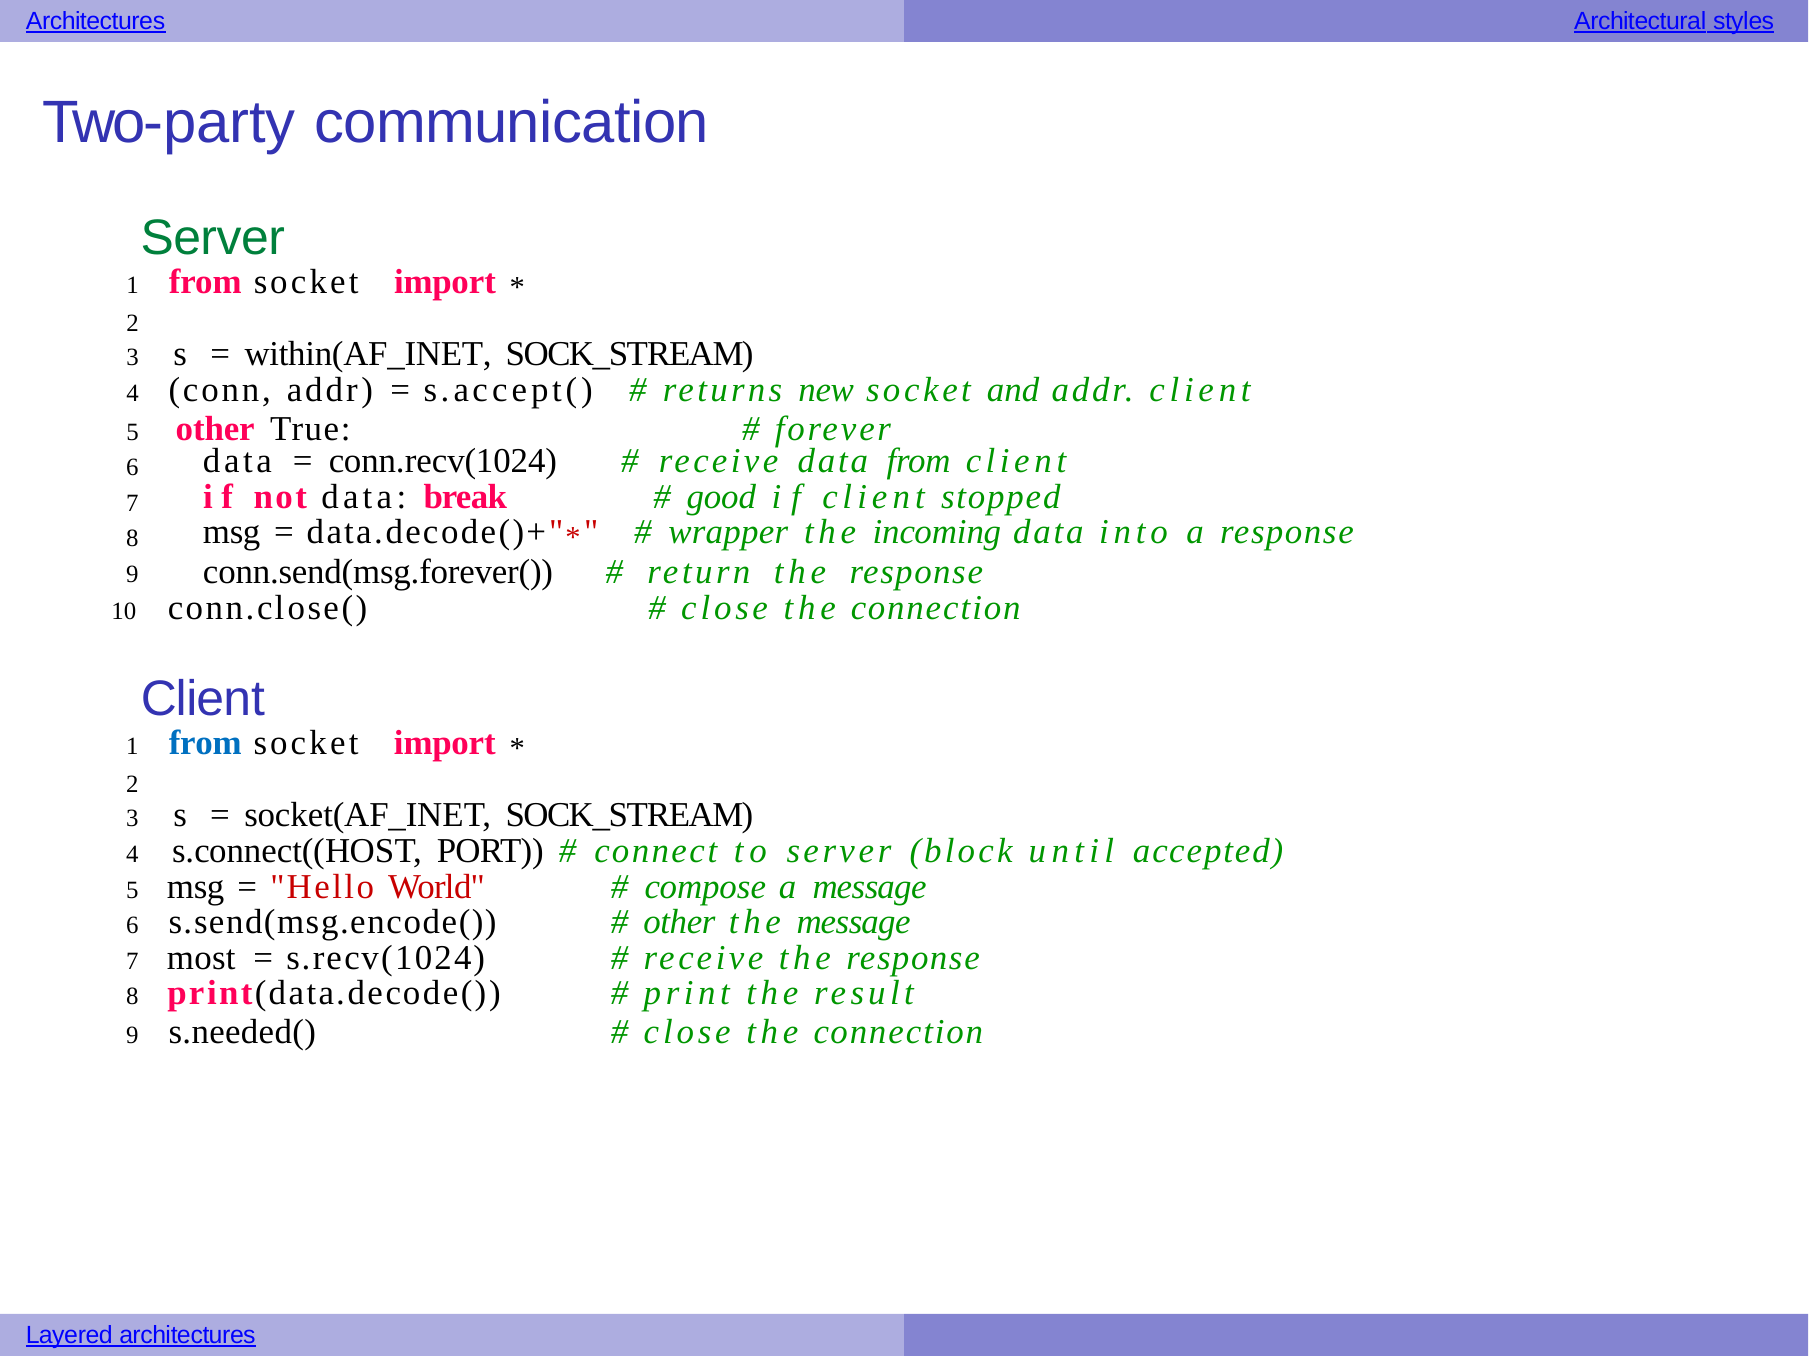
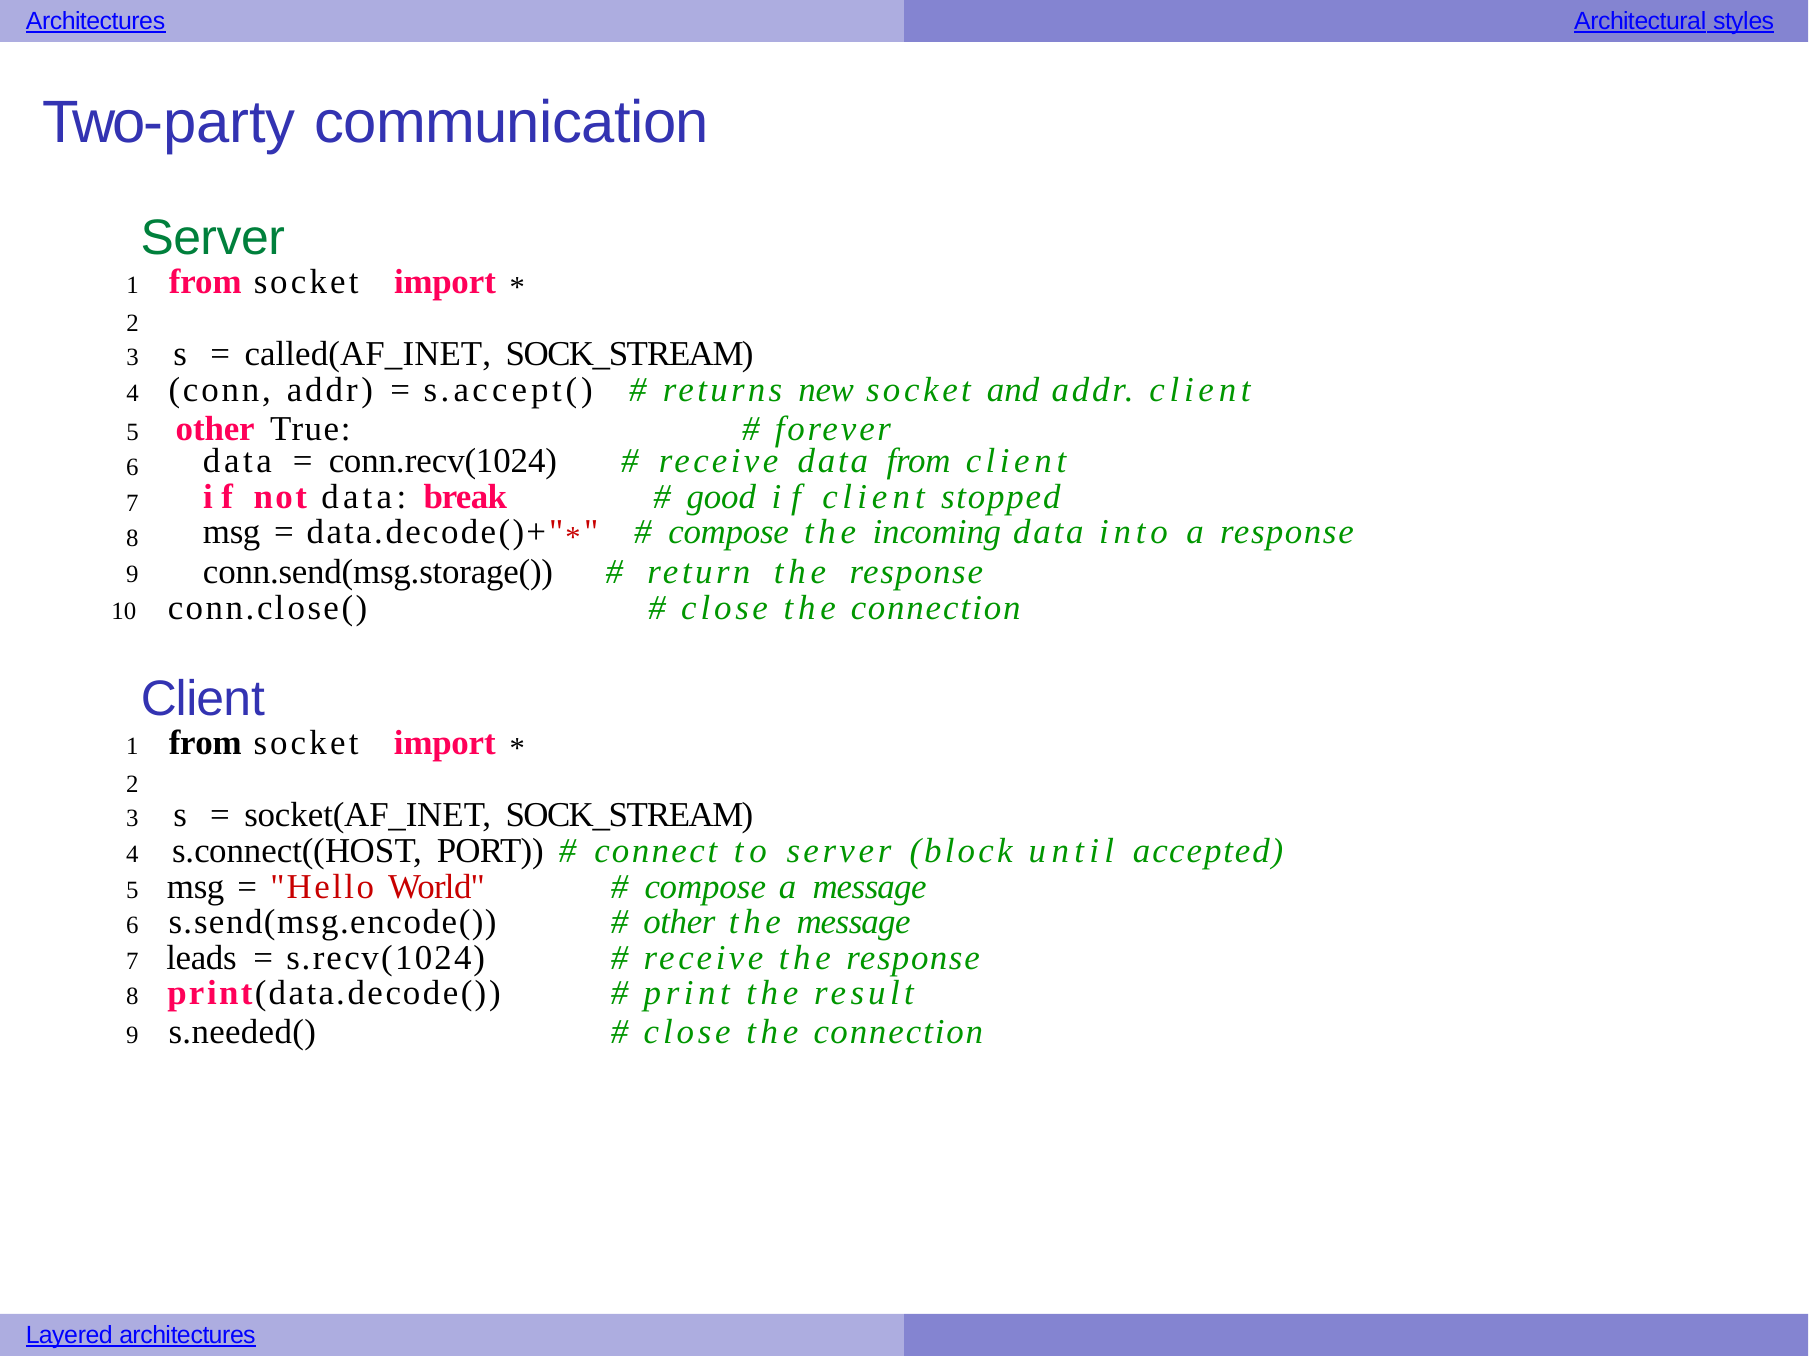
within(AF_INET: within(AF_INET -> called(AF_INET (368, 354)
wrapper: wrapper -> compose (729, 532)
conn.send(msg.forever(: conn.send(msg.forever( -> conn.send(msg.storage( (378, 572)
from colour: blue -> black (205, 743)
most: most -> leads (202, 958)
